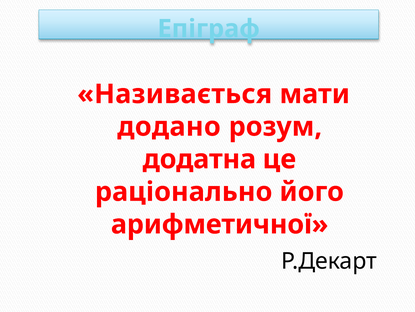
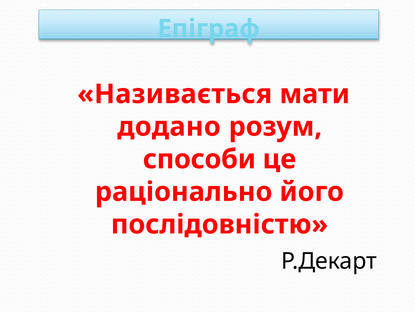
додатна: додатна -> способи (199, 159)
арифметичної: арифметичної -> послідовністю (219, 224)
